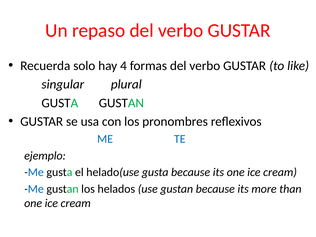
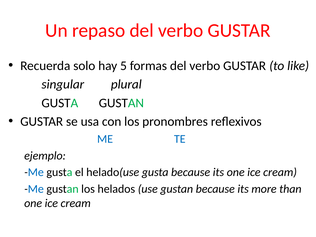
4: 4 -> 5 (124, 66)
